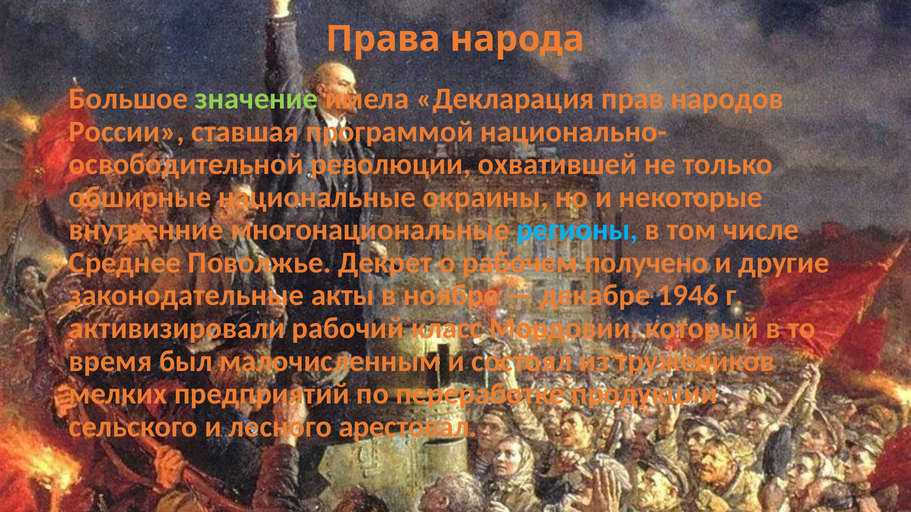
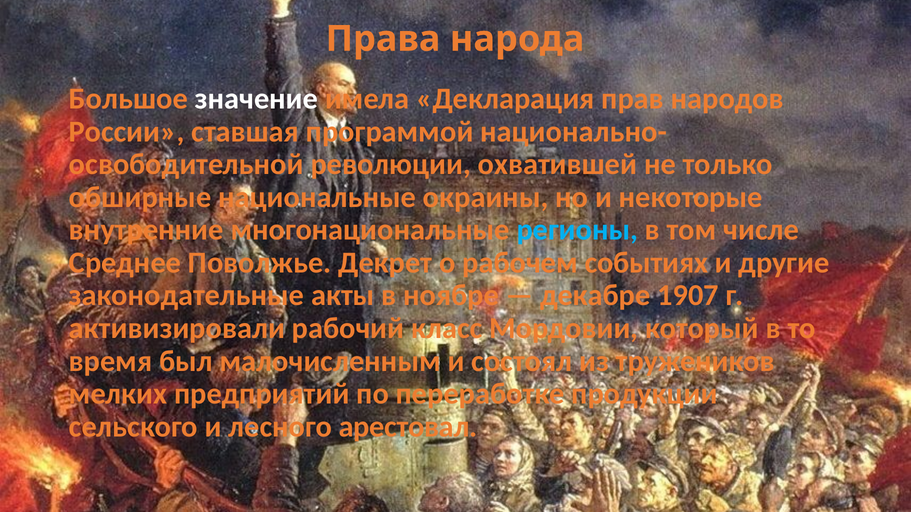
значение colour: light green -> white (256, 99)
получено: получено -> событиях (646, 263)
1946: 1946 -> 1907 (688, 296)
